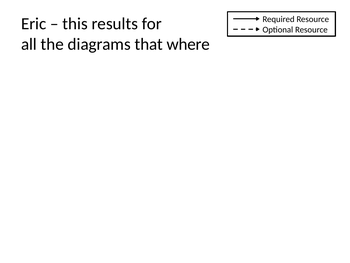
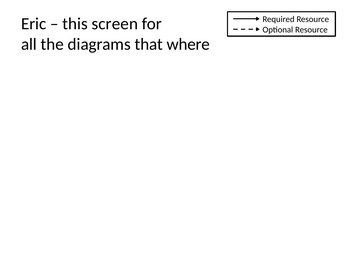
results: results -> screen (115, 24)
